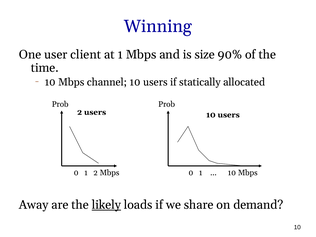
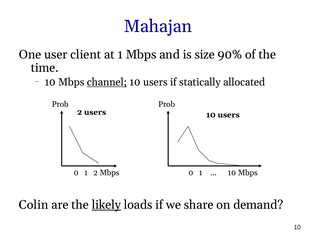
Winning: Winning -> Mahajan (158, 26)
channel underline: none -> present (107, 82)
Away: Away -> Colin (34, 205)
